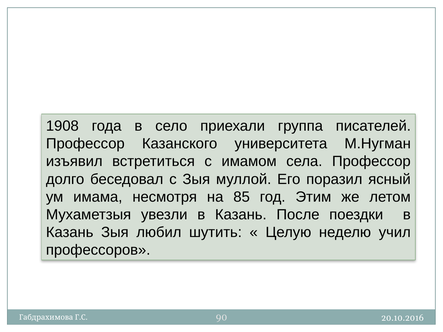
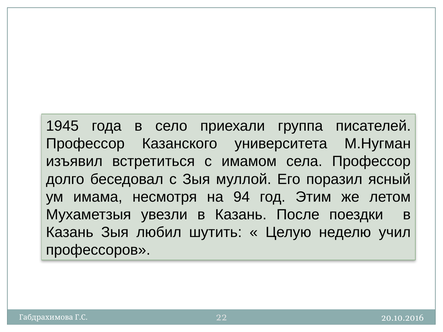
1908: 1908 -> 1945 (62, 126)
85: 85 -> 94 (242, 197)
90: 90 -> 22 (221, 317)
